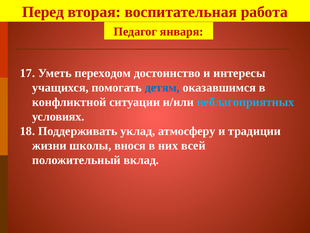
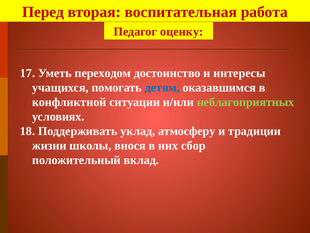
января: января -> оценку (182, 31)
неблагоприятных colour: light blue -> light green (246, 102)
всей: всей -> сбор (193, 145)
